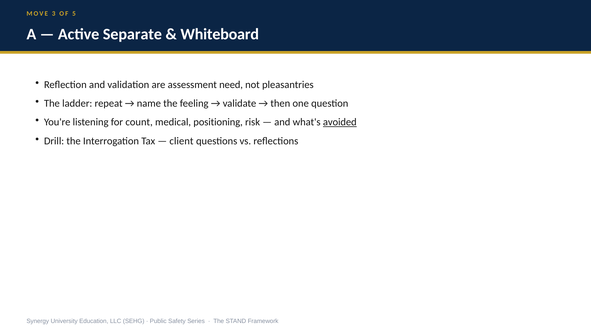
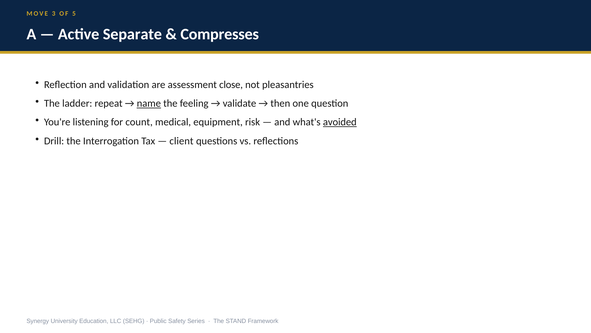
Whiteboard: Whiteboard -> Compresses (220, 34)
need: need -> close (231, 85)
name underline: none -> present (149, 103)
positioning: positioning -> equipment (218, 122)
